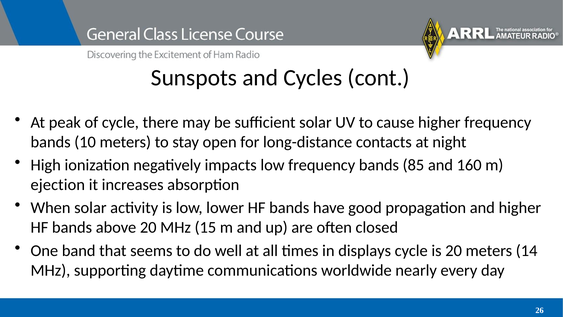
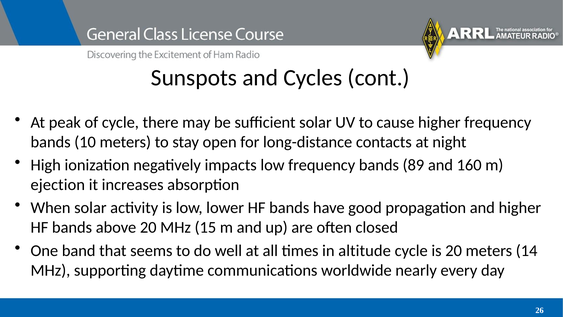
85: 85 -> 89 (413, 165)
displays: displays -> altitude (365, 250)
